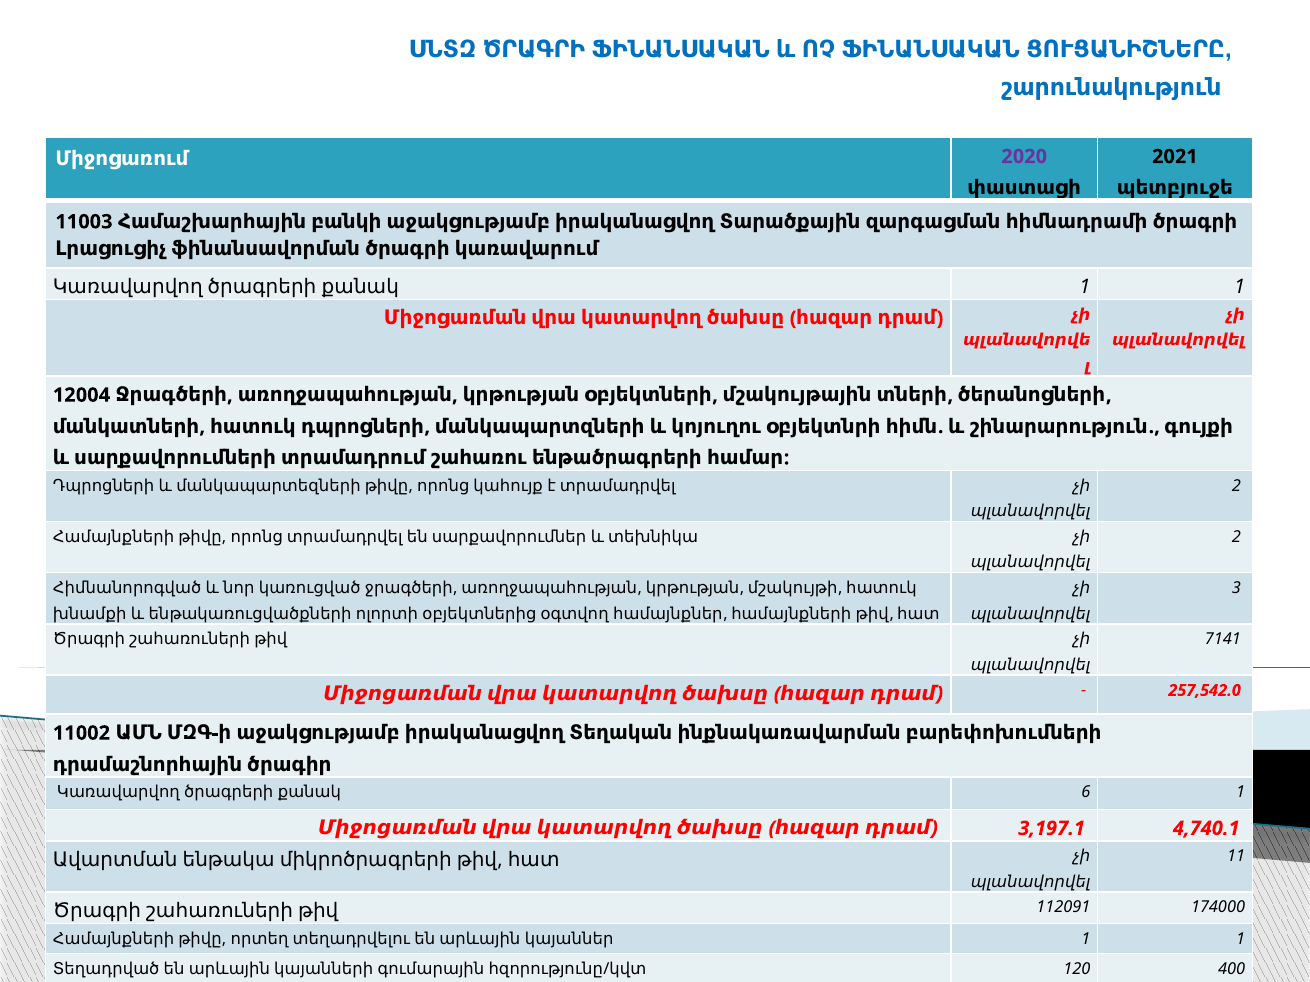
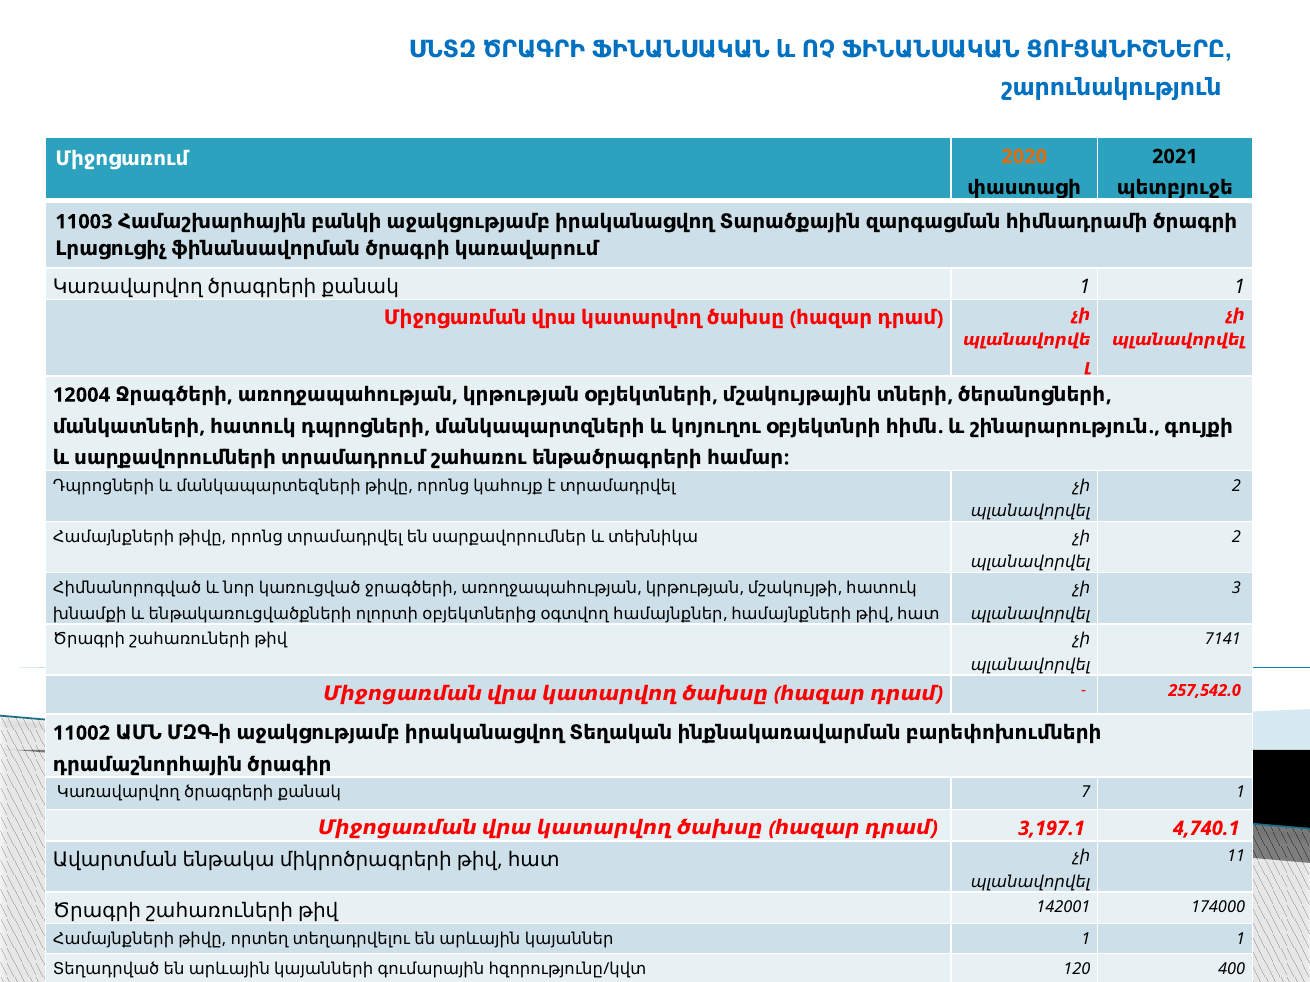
2020 colour: purple -> orange (1024, 157)
6: 6 -> 7 (1086, 793)
112091: 112091 -> 142001 (1063, 908)
